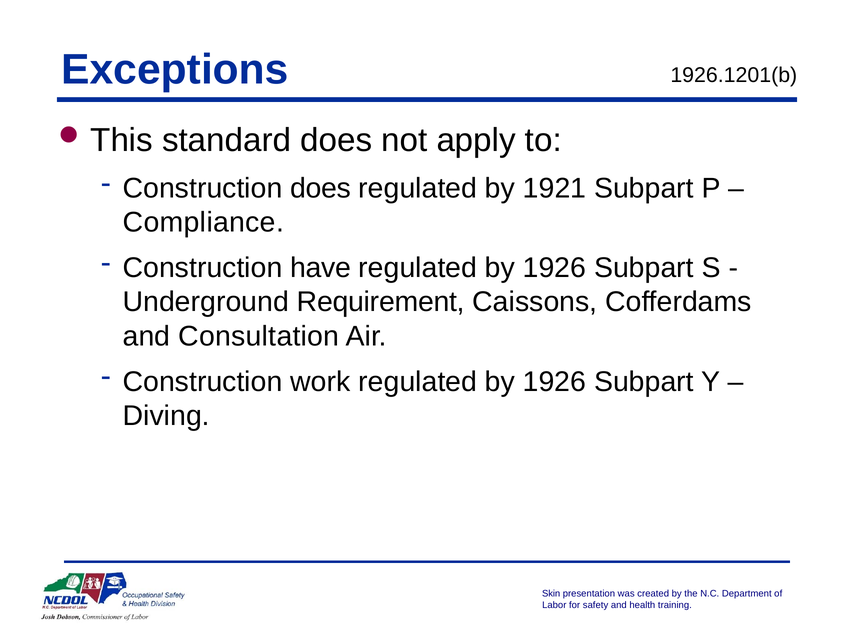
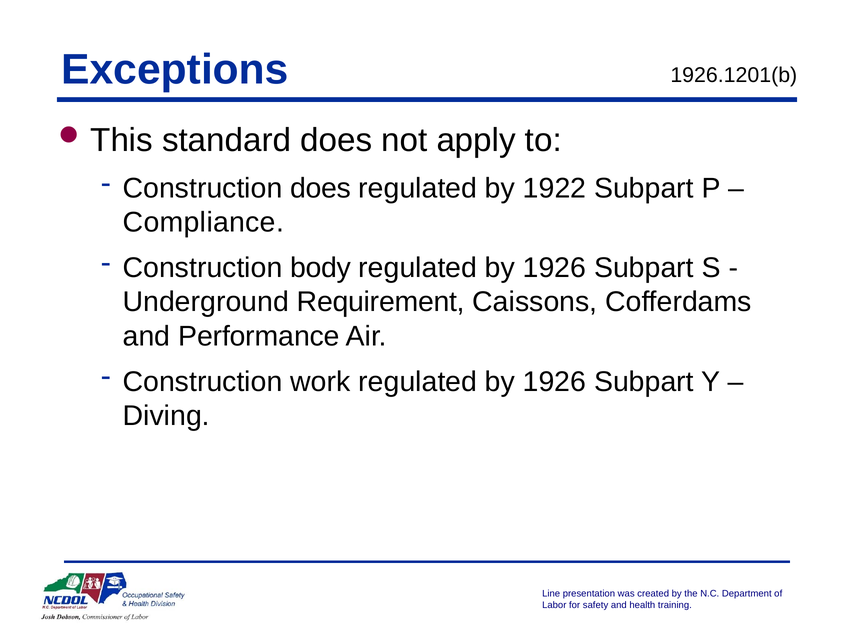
1921: 1921 -> 1922 (555, 188)
have: have -> body (321, 268)
Consultation: Consultation -> Performance (259, 336)
Skin: Skin -> Line (551, 594)
